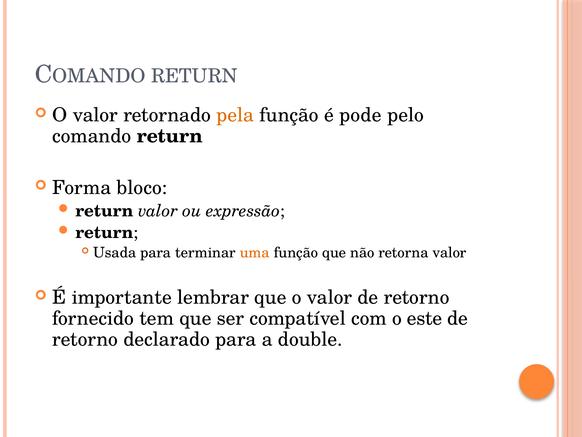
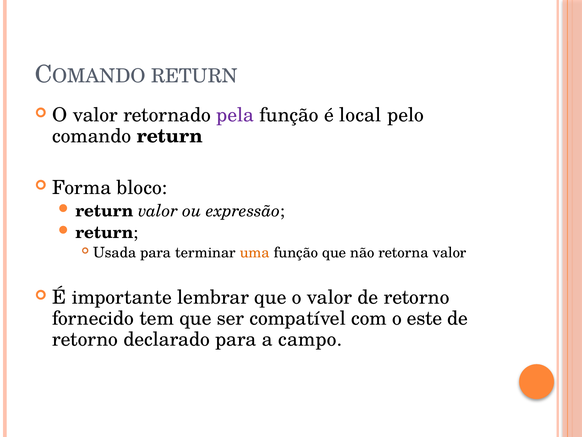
pela colour: orange -> purple (235, 115)
pode: pode -> local (360, 115)
double: double -> campo (310, 339)
